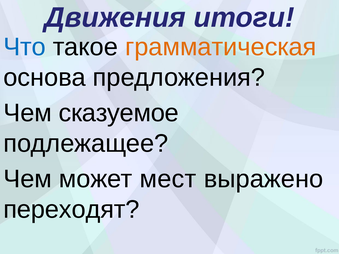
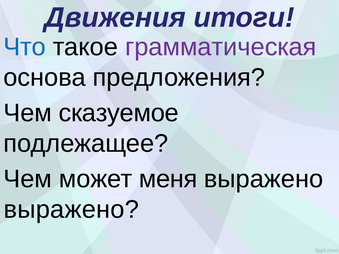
грамматическая colour: orange -> purple (221, 47)
мест: мест -> меня (168, 179)
переходят: переходят -> выражено (71, 210)
